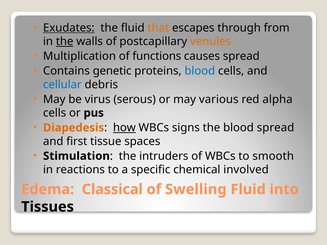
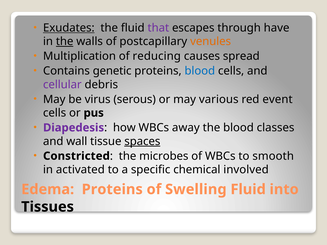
that colour: orange -> purple (158, 28)
from: from -> have (277, 28)
functions: functions -> reducing (157, 56)
cellular colour: blue -> purple (62, 85)
alpha: alpha -> event (278, 99)
Diapedesis colour: orange -> purple (74, 128)
how underline: present -> none (124, 128)
signs: signs -> away (186, 128)
blood spread: spread -> classes (276, 128)
first: first -> wall (77, 141)
spaces underline: none -> present (142, 141)
Stimulation: Stimulation -> Constricted (76, 156)
intruders: intruders -> microbes (164, 156)
reactions: reactions -> activated (80, 170)
Edema Classical: Classical -> Proteins (112, 190)
